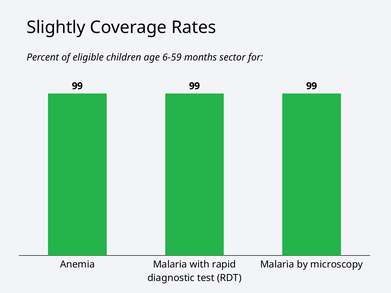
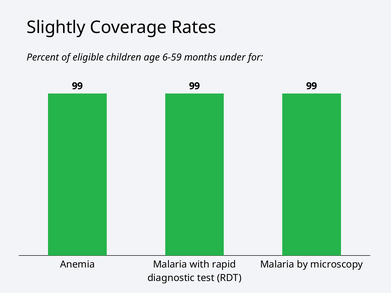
sector: sector -> under (232, 57)
